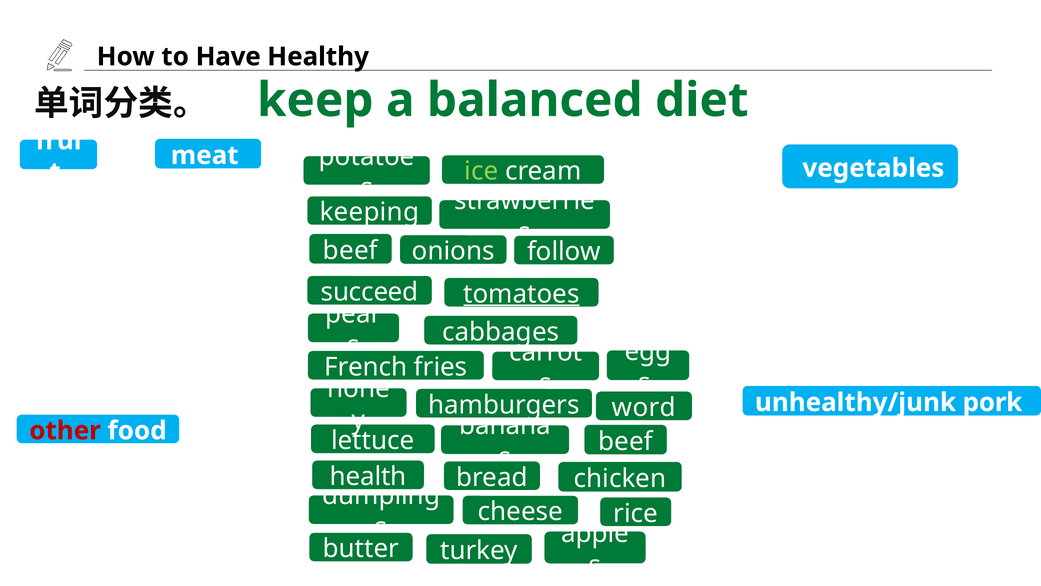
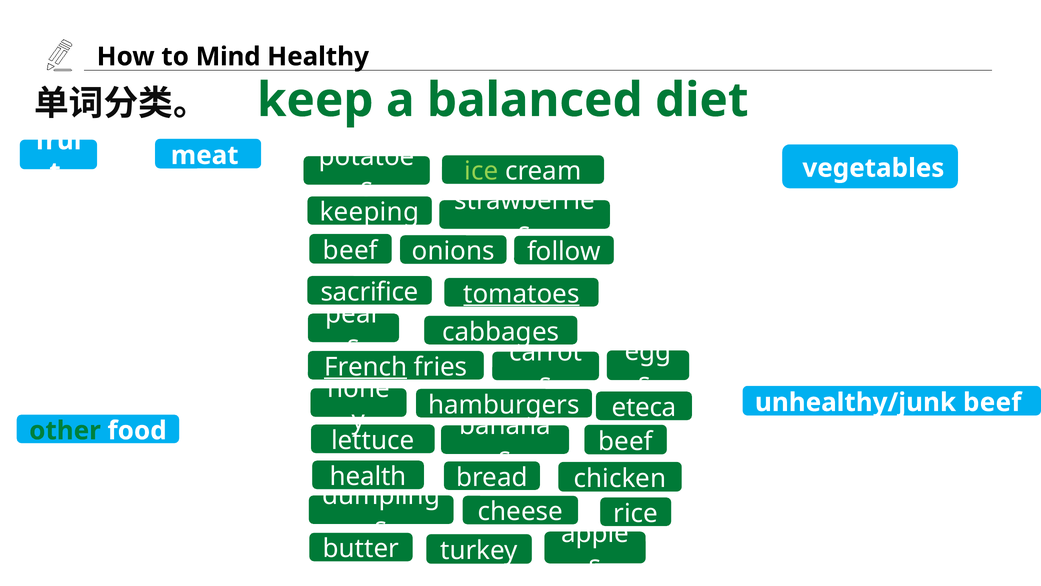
Have: Have -> Mind (228, 57)
succeed: succeed -> sacrifice (370, 292)
French underline: none -> present (366, 367)
unhealthy/junk pork: pork -> beef (992, 402)
word: word -> eteca (644, 407)
other colour: red -> green (65, 430)
